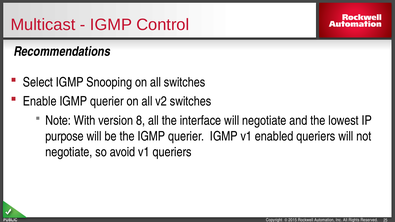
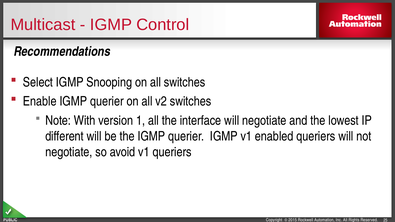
8: 8 -> 1 (141, 121)
purpose: purpose -> different (64, 136)
